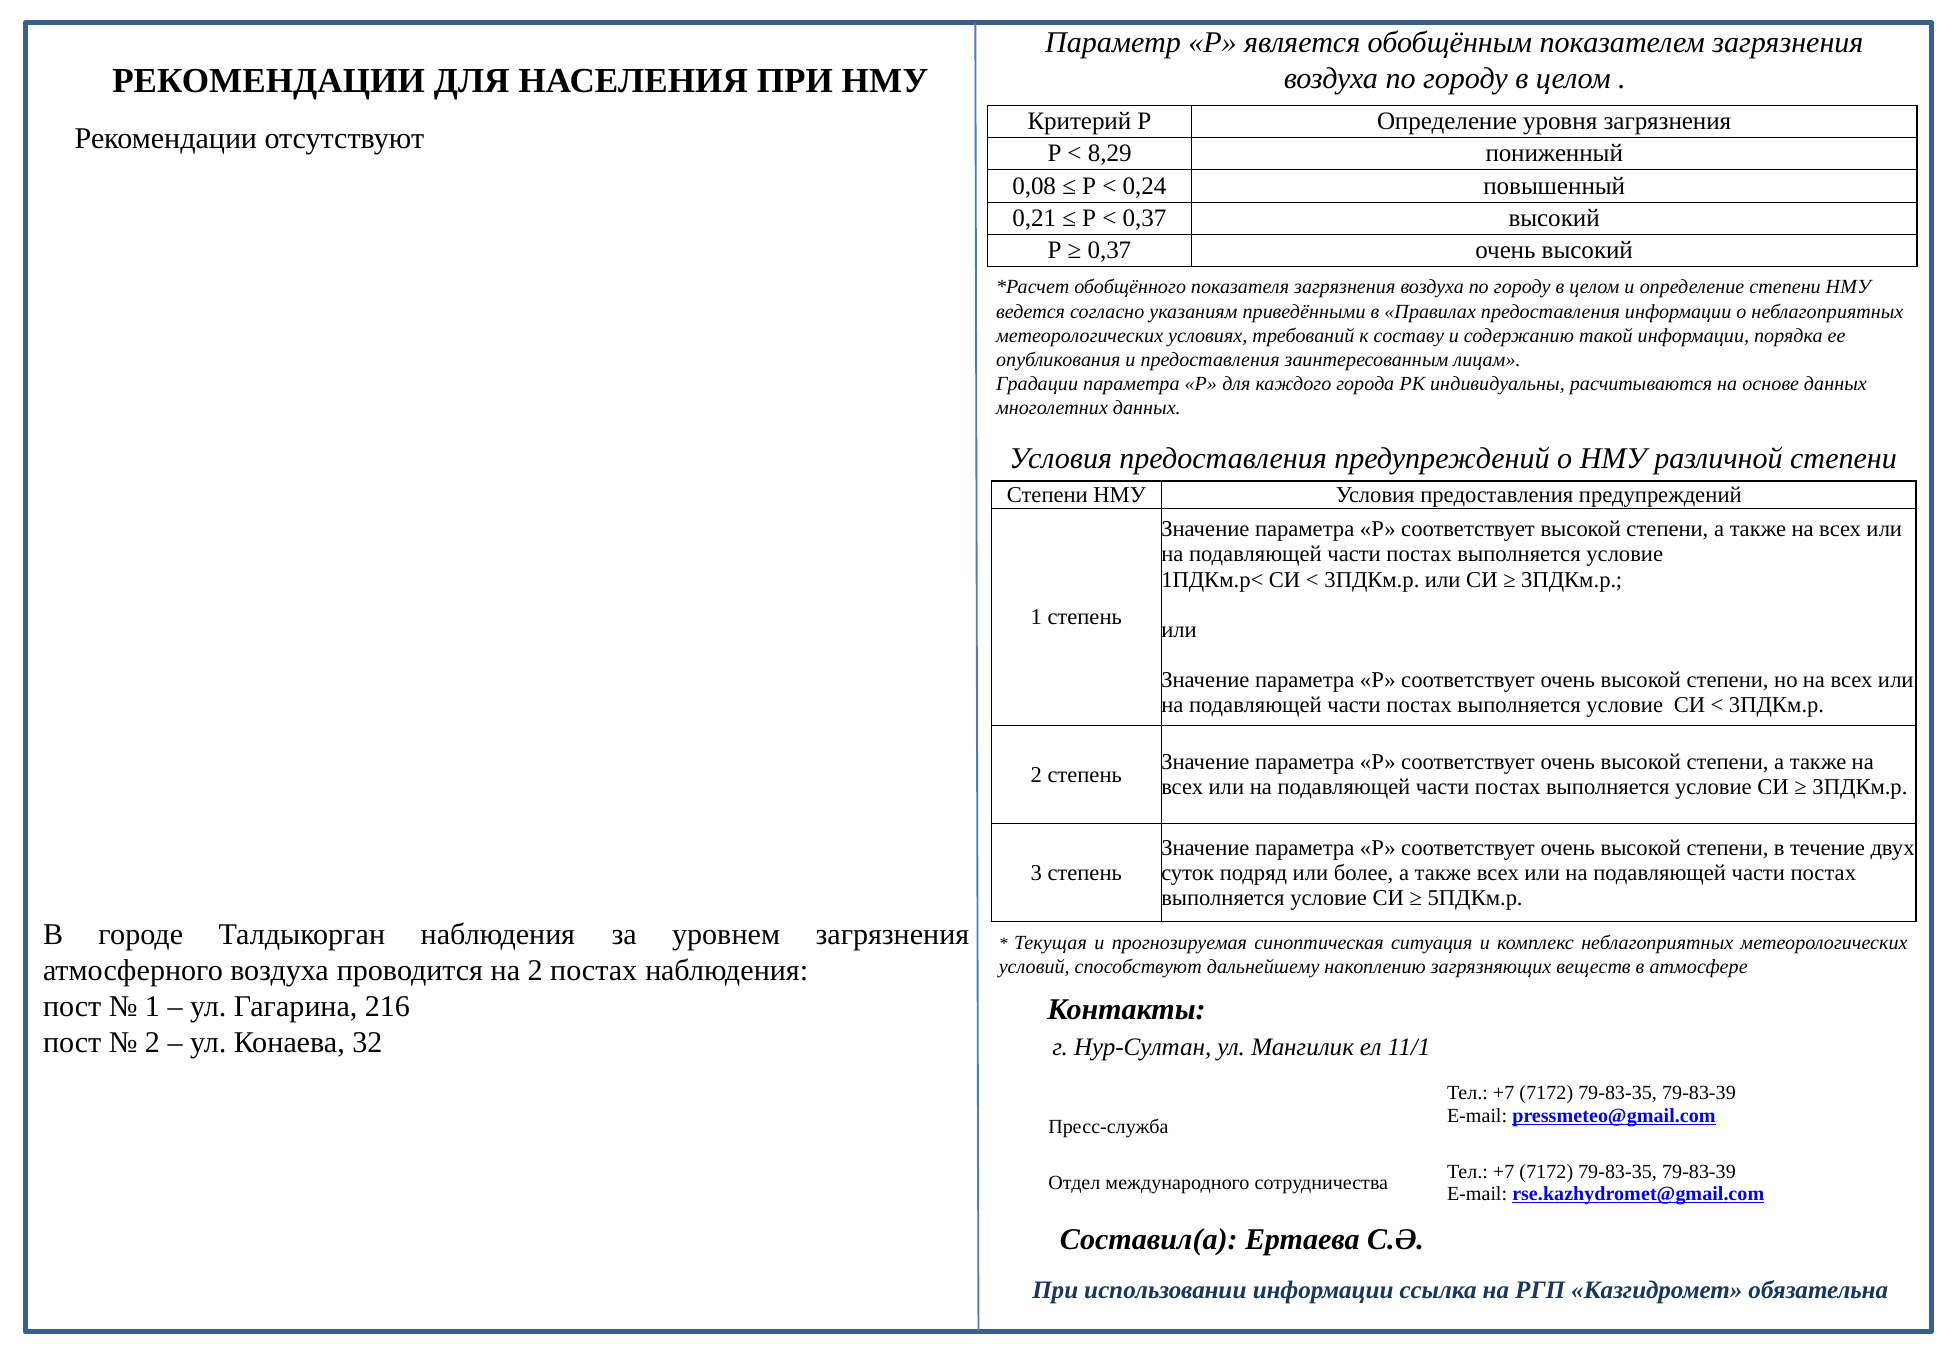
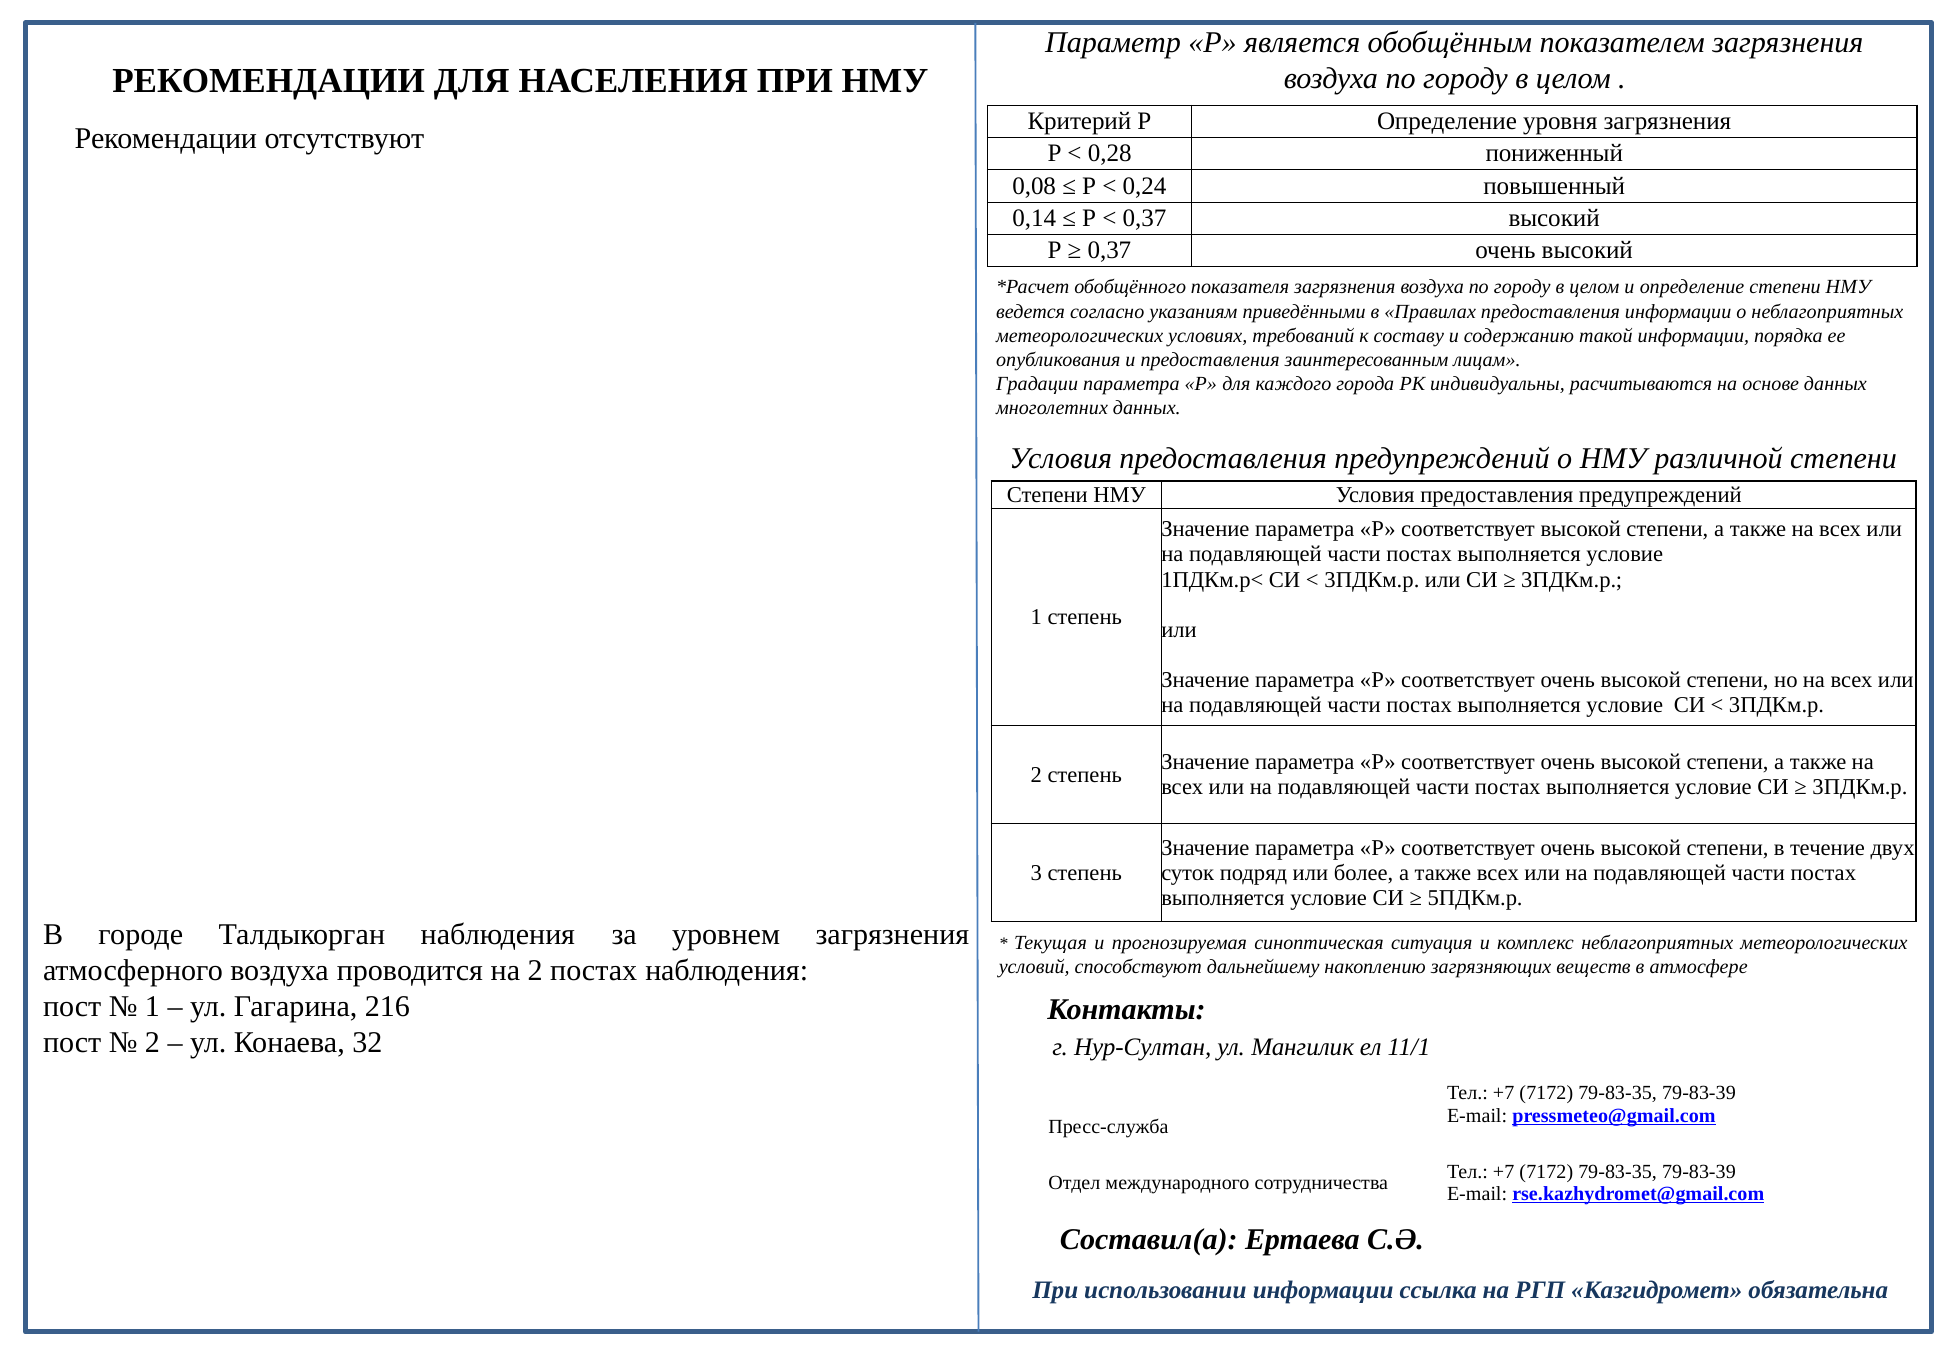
8,29: 8,29 -> 0,28 (1110, 153)
0,21: 0,21 -> 0,14 (1034, 218)
